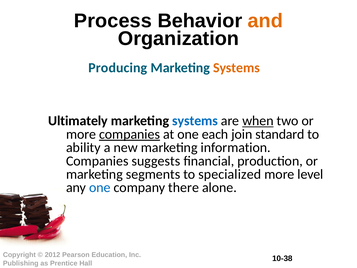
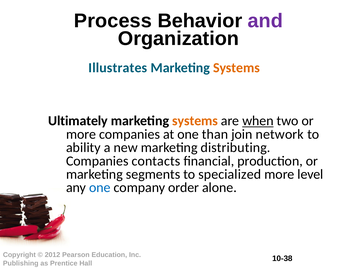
and colour: orange -> purple (265, 21)
Producing: Producing -> Illustrates (118, 68)
systems colour: blue -> orange (195, 121)
companies underline: present -> none (130, 134)
each: each -> than (215, 134)
standard: standard -> network (280, 134)
information: information -> distributing (236, 147)
suggests: suggests -> contacts (156, 161)
there: there -> order (184, 187)
